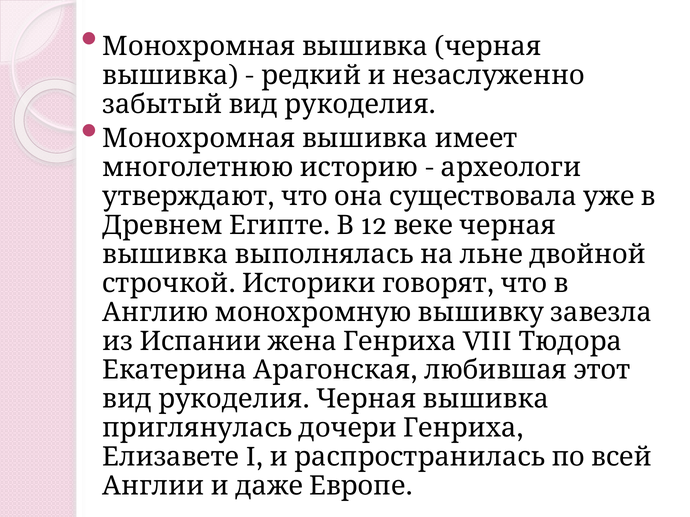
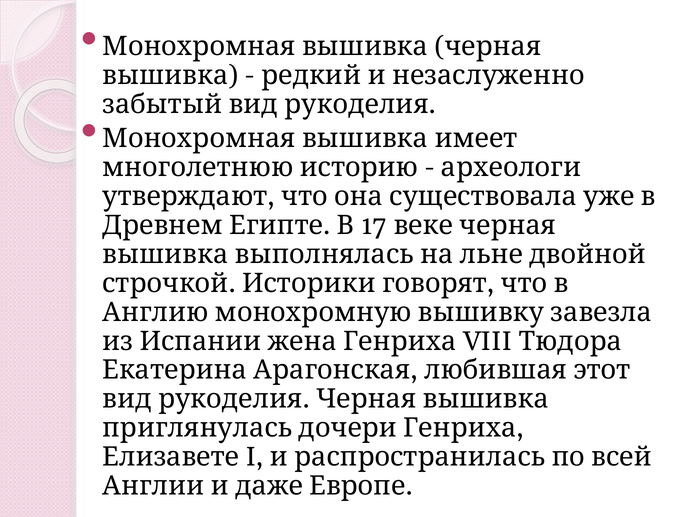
12: 12 -> 17 (374, 226)
